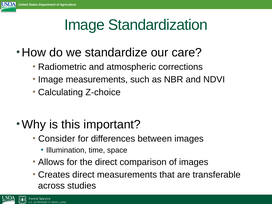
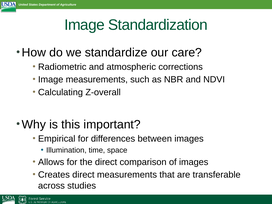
Z-choice: Z-choice -> Z-overall (103, 92)
Consider: Consider -> Empirical (57, 139)
